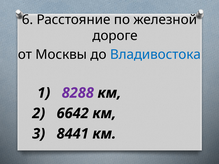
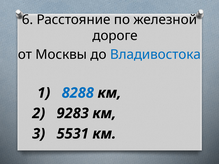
8288 colour: purple -> blue (78, 93)
6642: 6642 -> 9283 (73, 113)
8441: 8441 -> 5531 (73, 134)
